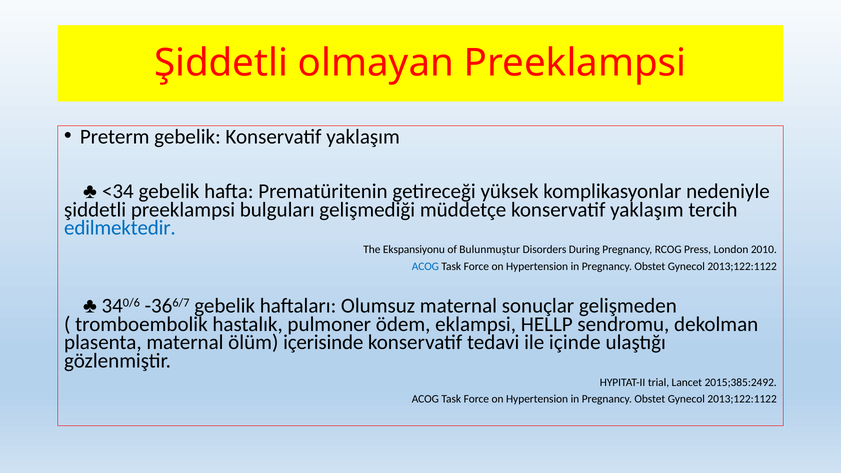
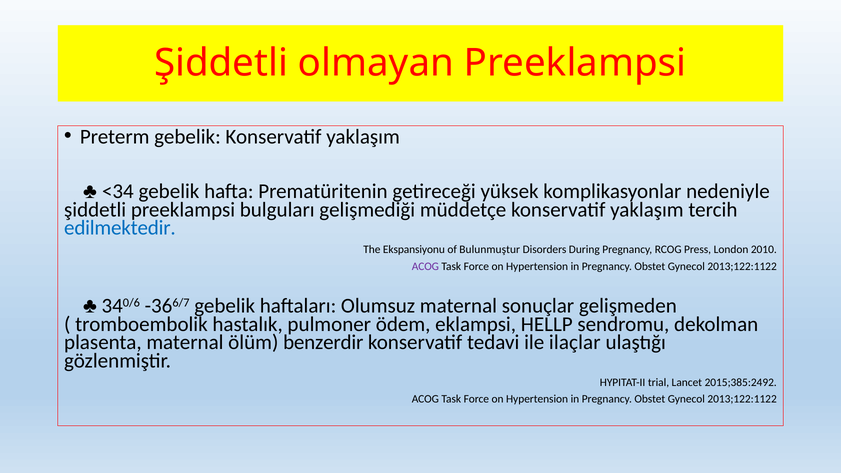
ACOG colour: blue -> purple (425, 266)
içerisinde: içerisinde -> benzerdir (323, 342)
içinde: içinde -> ilaçlar (575, 342)
